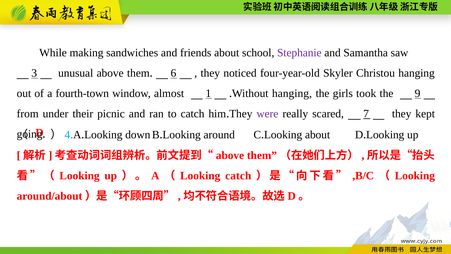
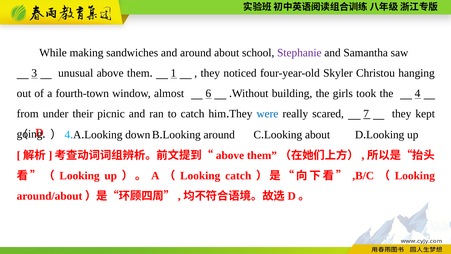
and friends: friends -> around (196, 53)
6: 6 -> 1 (173, 73)
1: 1 -> 6 (208, 93)
hanging: hanging -> building (292, 93)
9: 9 -> 4 (418, 93)
were colour: purple -> blue (267, 114)
